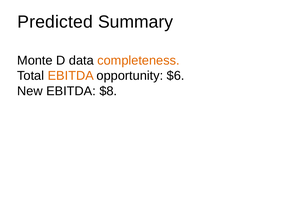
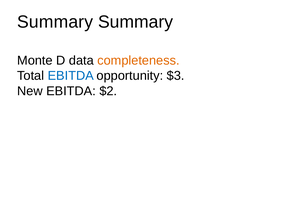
Predicted: Predicted -> Summary (55, 22)
EBITDA colour: orange -> blue (71, 75)
$6: $6 -> $3 (176, 75)
$8: $8 -> $2 (108, 91)
